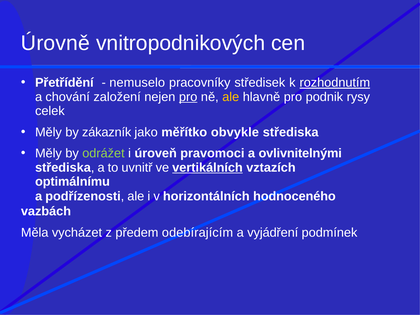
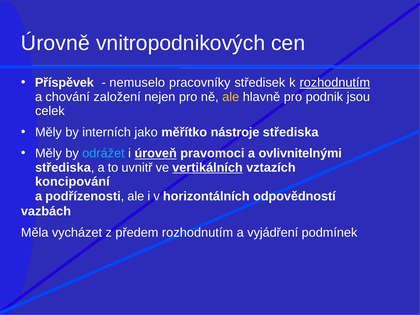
Přetřídění: Přetřídění -> Příspěvek (64, 83)
pro underline: present -> none (188, 97)
rysy: rysy -> jsou (358, 97)
zákazník: zákazník -> interních (107, 132)
obvykle: obvykle -> nástroje (235, 132)
odrážet colour: light green -> light blue (103, 153)
úroveň underline: none -> present (156, 153)
optimálnímu: optimálnímu -> koncipování (72, 182)
hodnoceného: hodnoceného -> odpovědností (294, 196)
předem odebírajícím: odebírajícím -> rozhodnutím (198, 233)
